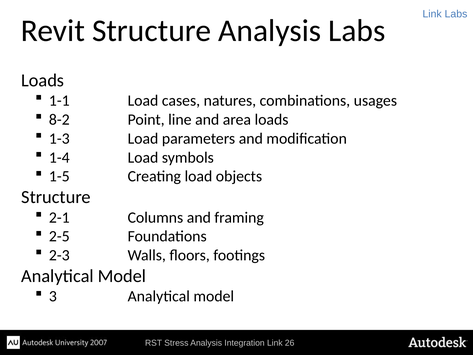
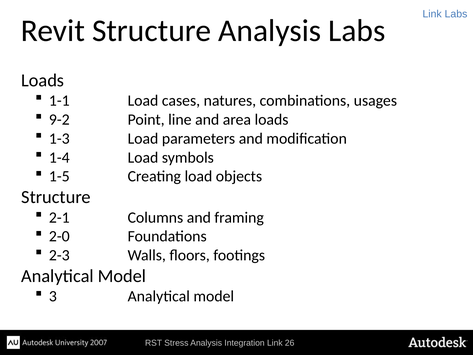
8-2: 8-2 -> 9-2 (59, 120)
2-5: 2-5 -> 2-0 (59, 236)
